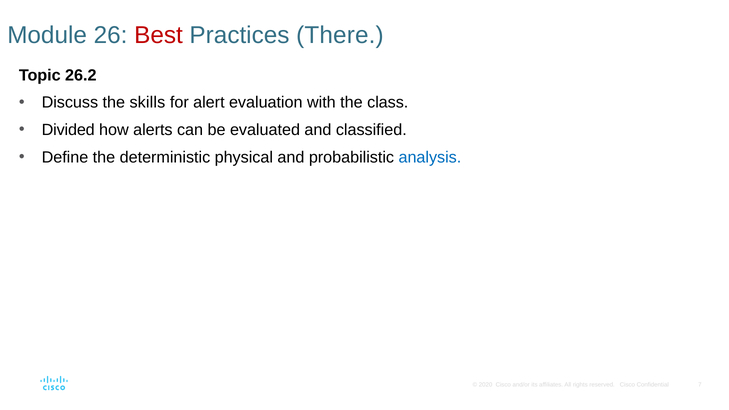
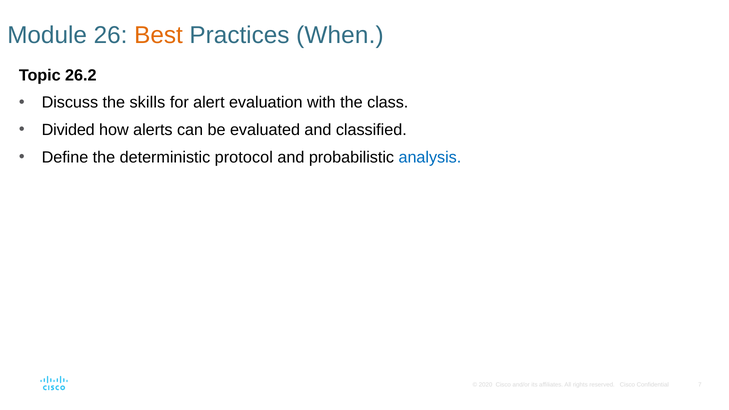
Best colour: red -> orange (158, 35)
There: There -> When (340, 35)
physical: physical -> protocol (244, 158)
